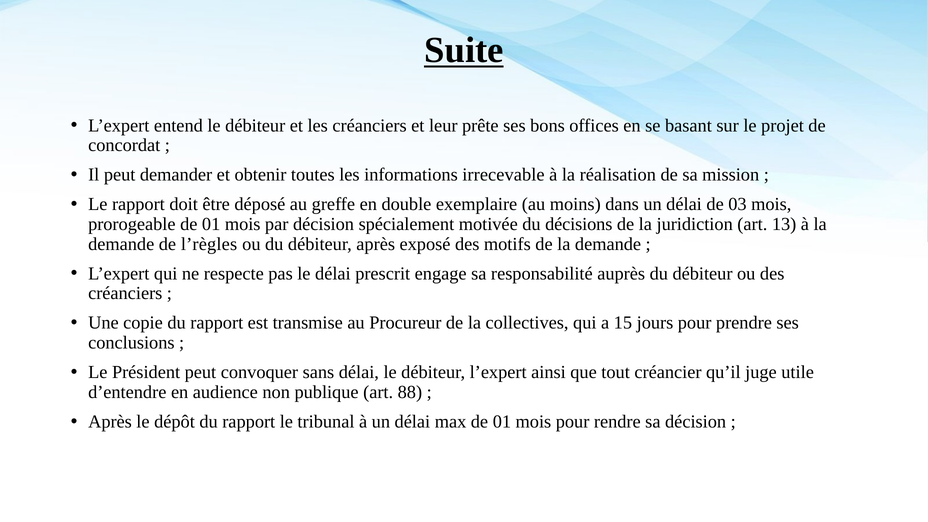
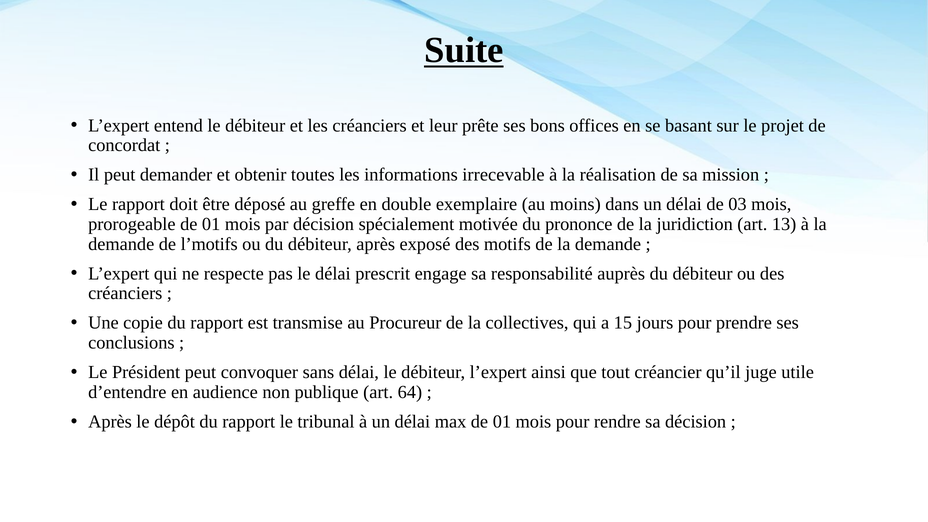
décisions: décisions -> prononce (579, 224)
l’règles: l’règles -> l’motifs (209, 244)
88: 88 -> 64 (410, 392)
